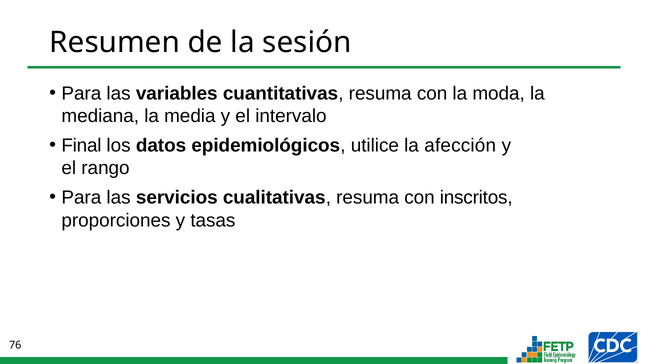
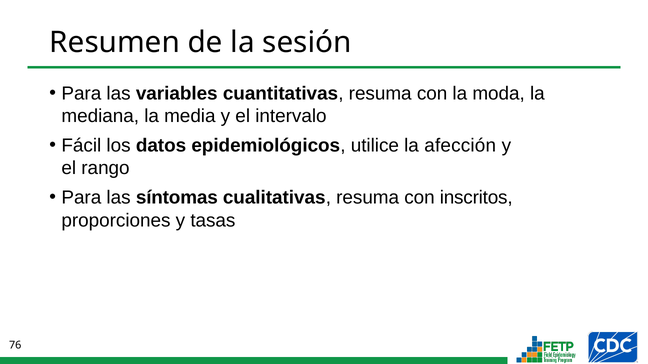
Final: Final -> Fácil (81, 146)
servicios: servicios -> síntomas (177, 198)
